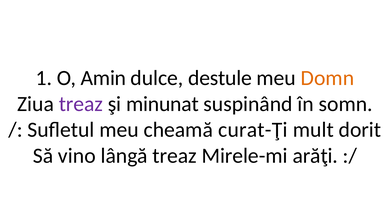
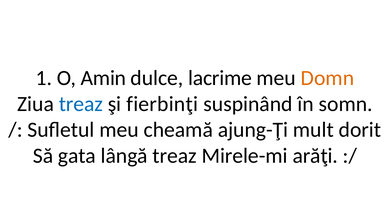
destule: destule -> lacrime (220, 78)
treaz colour: purple -> blue (81, 104)
minunat: minunat -> fierbinţi (162, 104)
curat-Ţi: curat-Ţi -> ajung-Ţi (253, 130)
vino: vino -> gata (77, 156)
